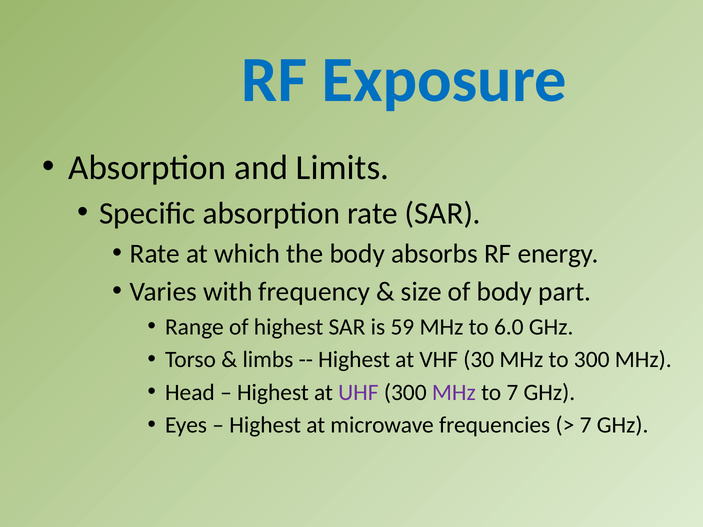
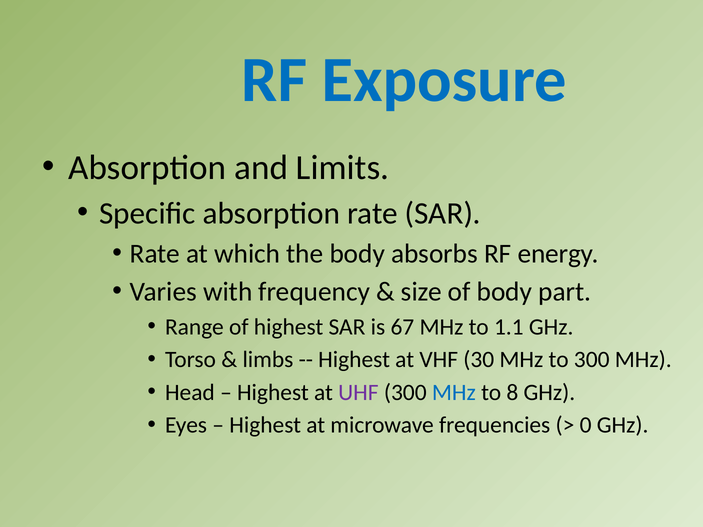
59: 59 -> 67 (402, 327)
6.0: 6.0 -> 1.1 (509, 327)
MHz colour: purple -> blue (454, 393)
to 7: 7 -> 8 (512, 393)
7: 7 -> 0 (586, 425)
